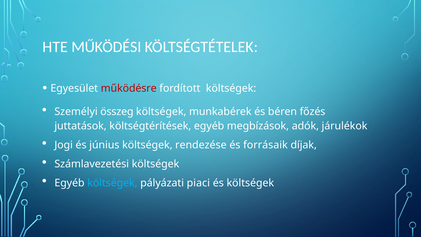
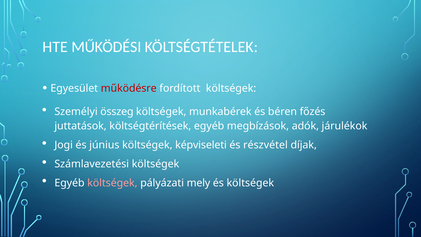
rendezése: rendezése -> képviseleti (201, 145)
forrásaik: forrásaik -> részvétel (265, 145)
költségek colour: light blue -> pink (112, 183)
piaci: piaci -> mely (198, 183)
